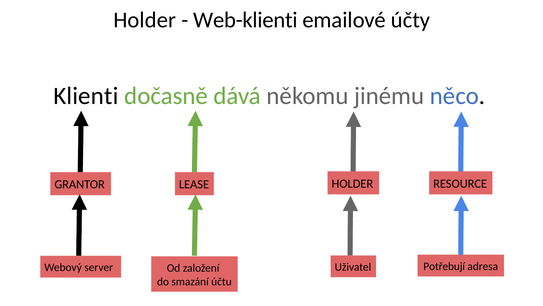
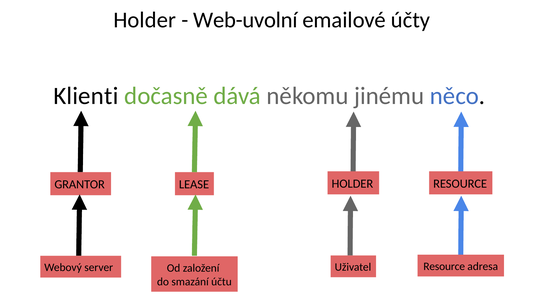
Web-klienti: Web-klienti -> Web-uvolní (245, 20)
server Potřebují: Potřebují -> Resource (444, 266)
